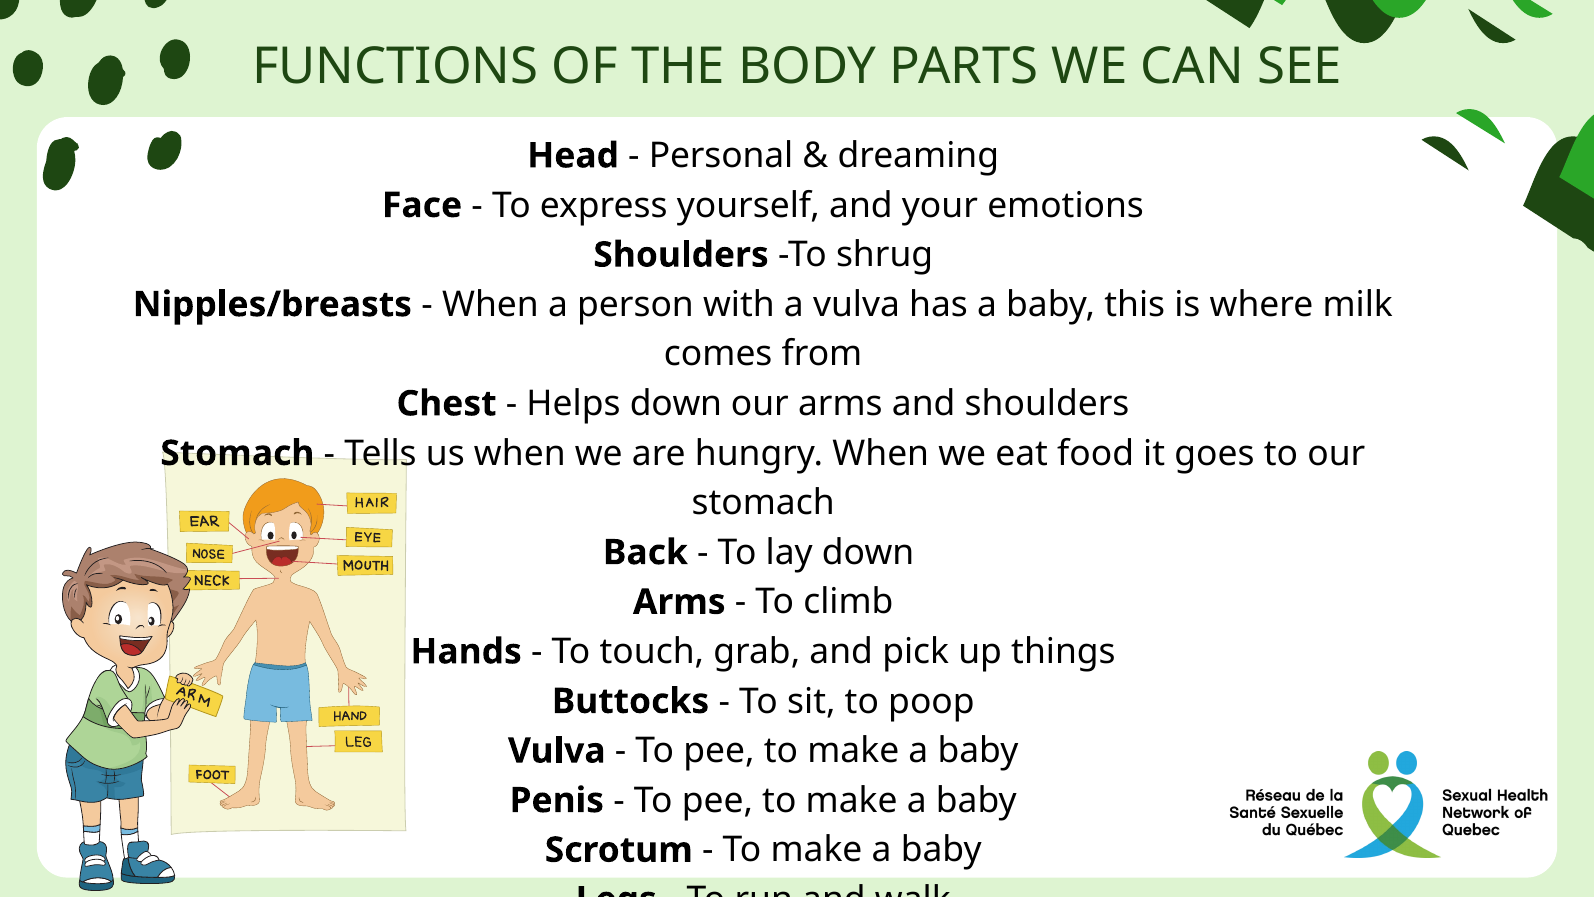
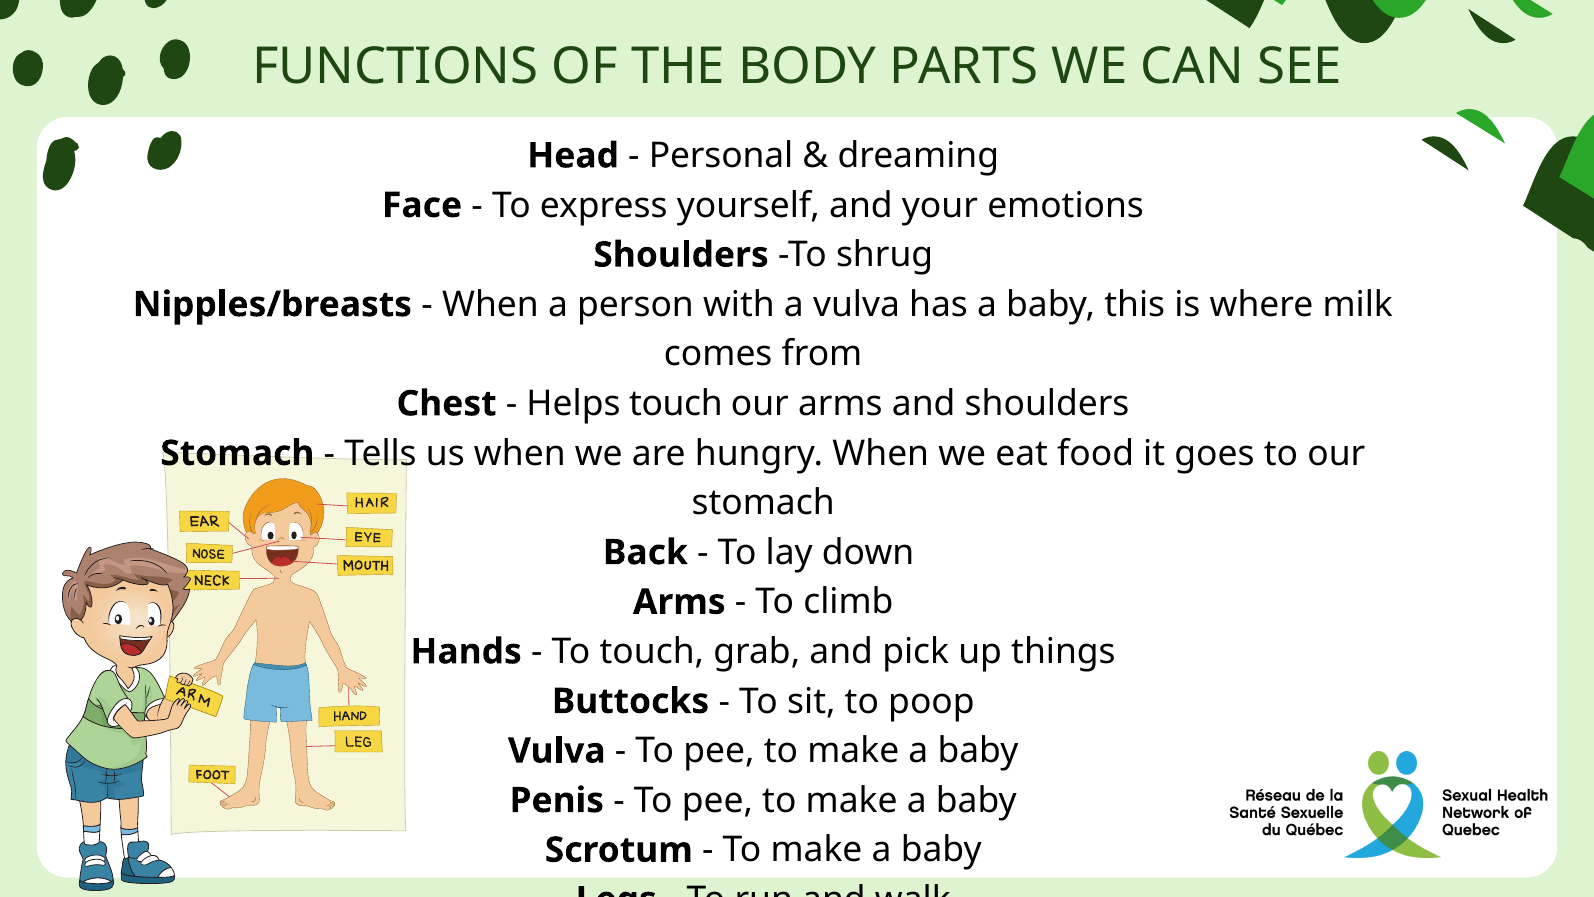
Helps down: down -> touch (676, 404)
